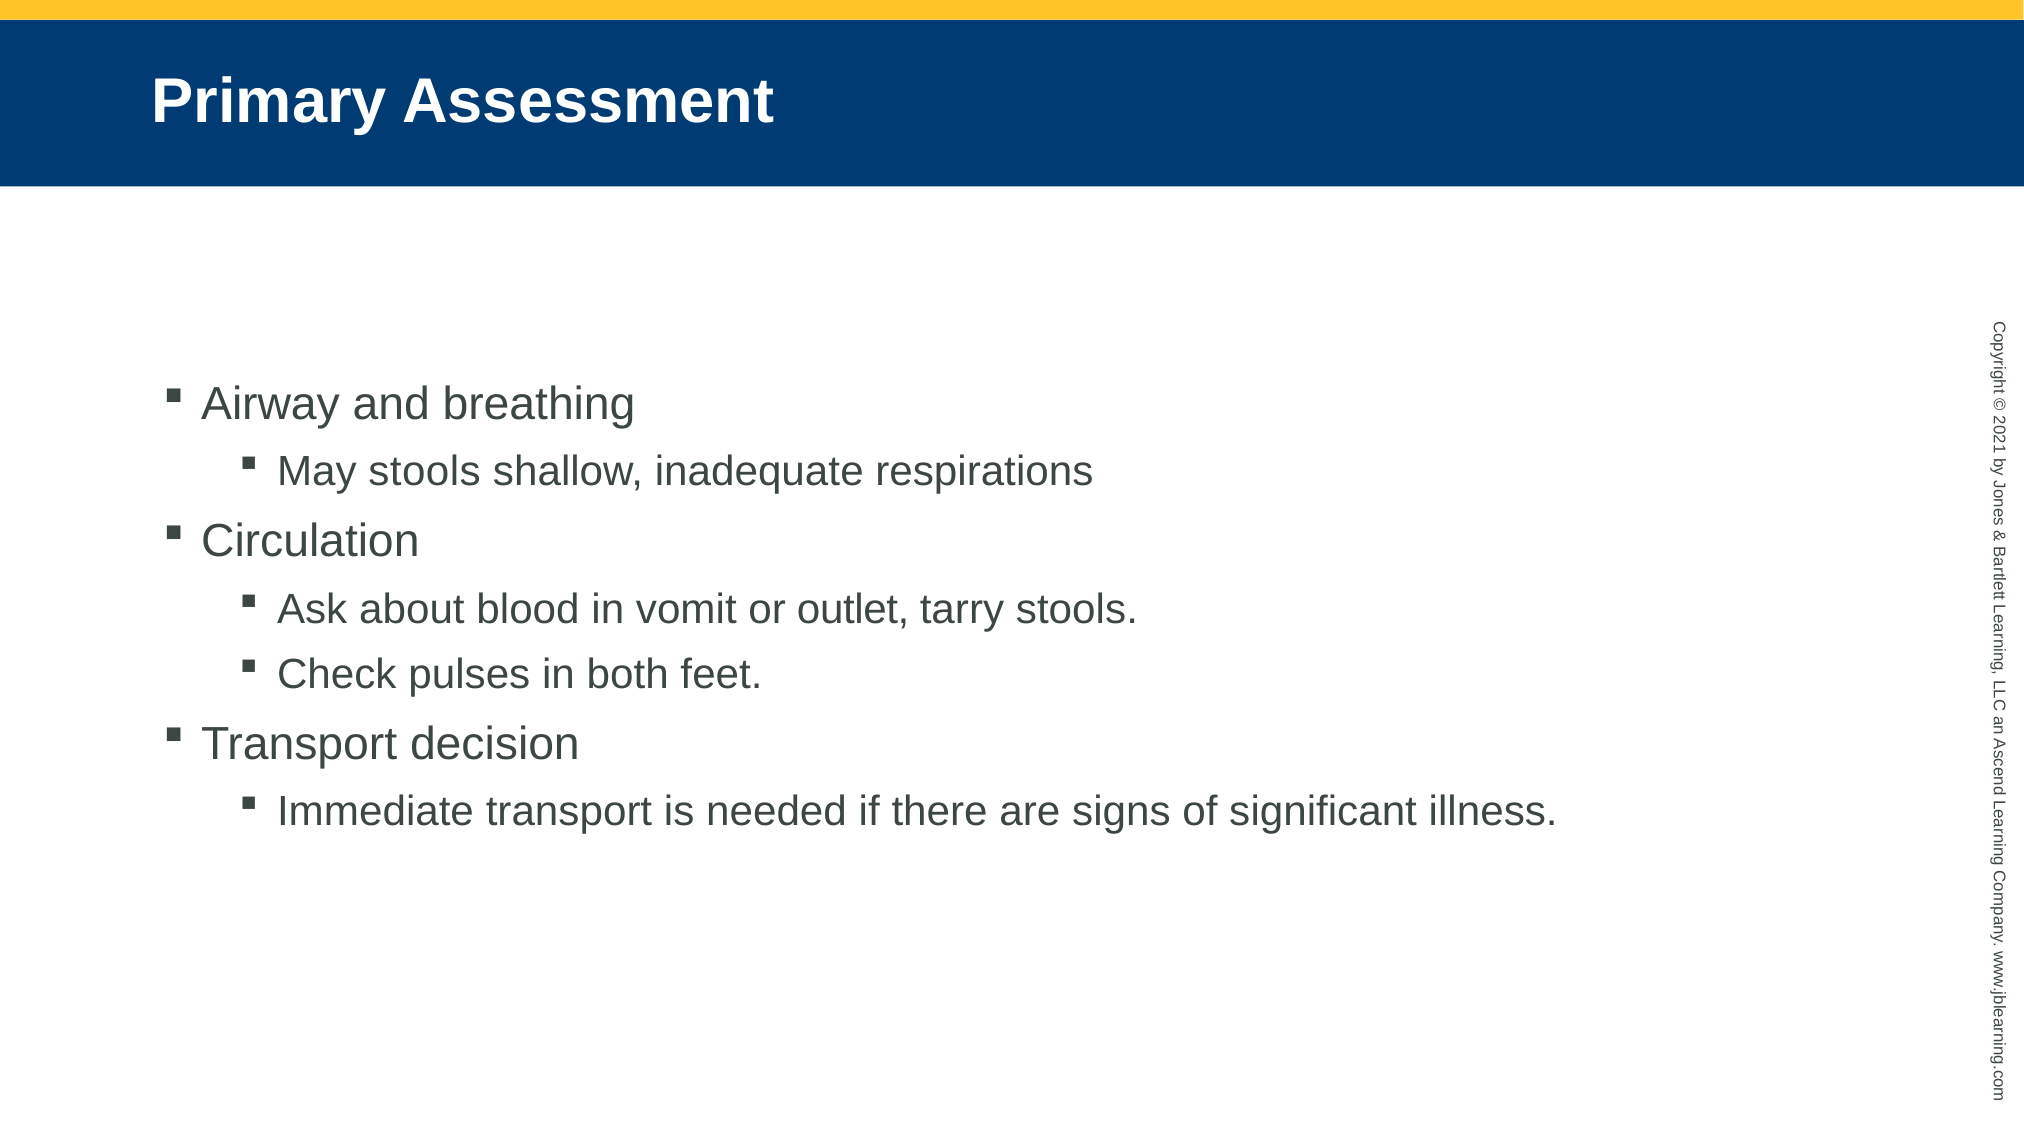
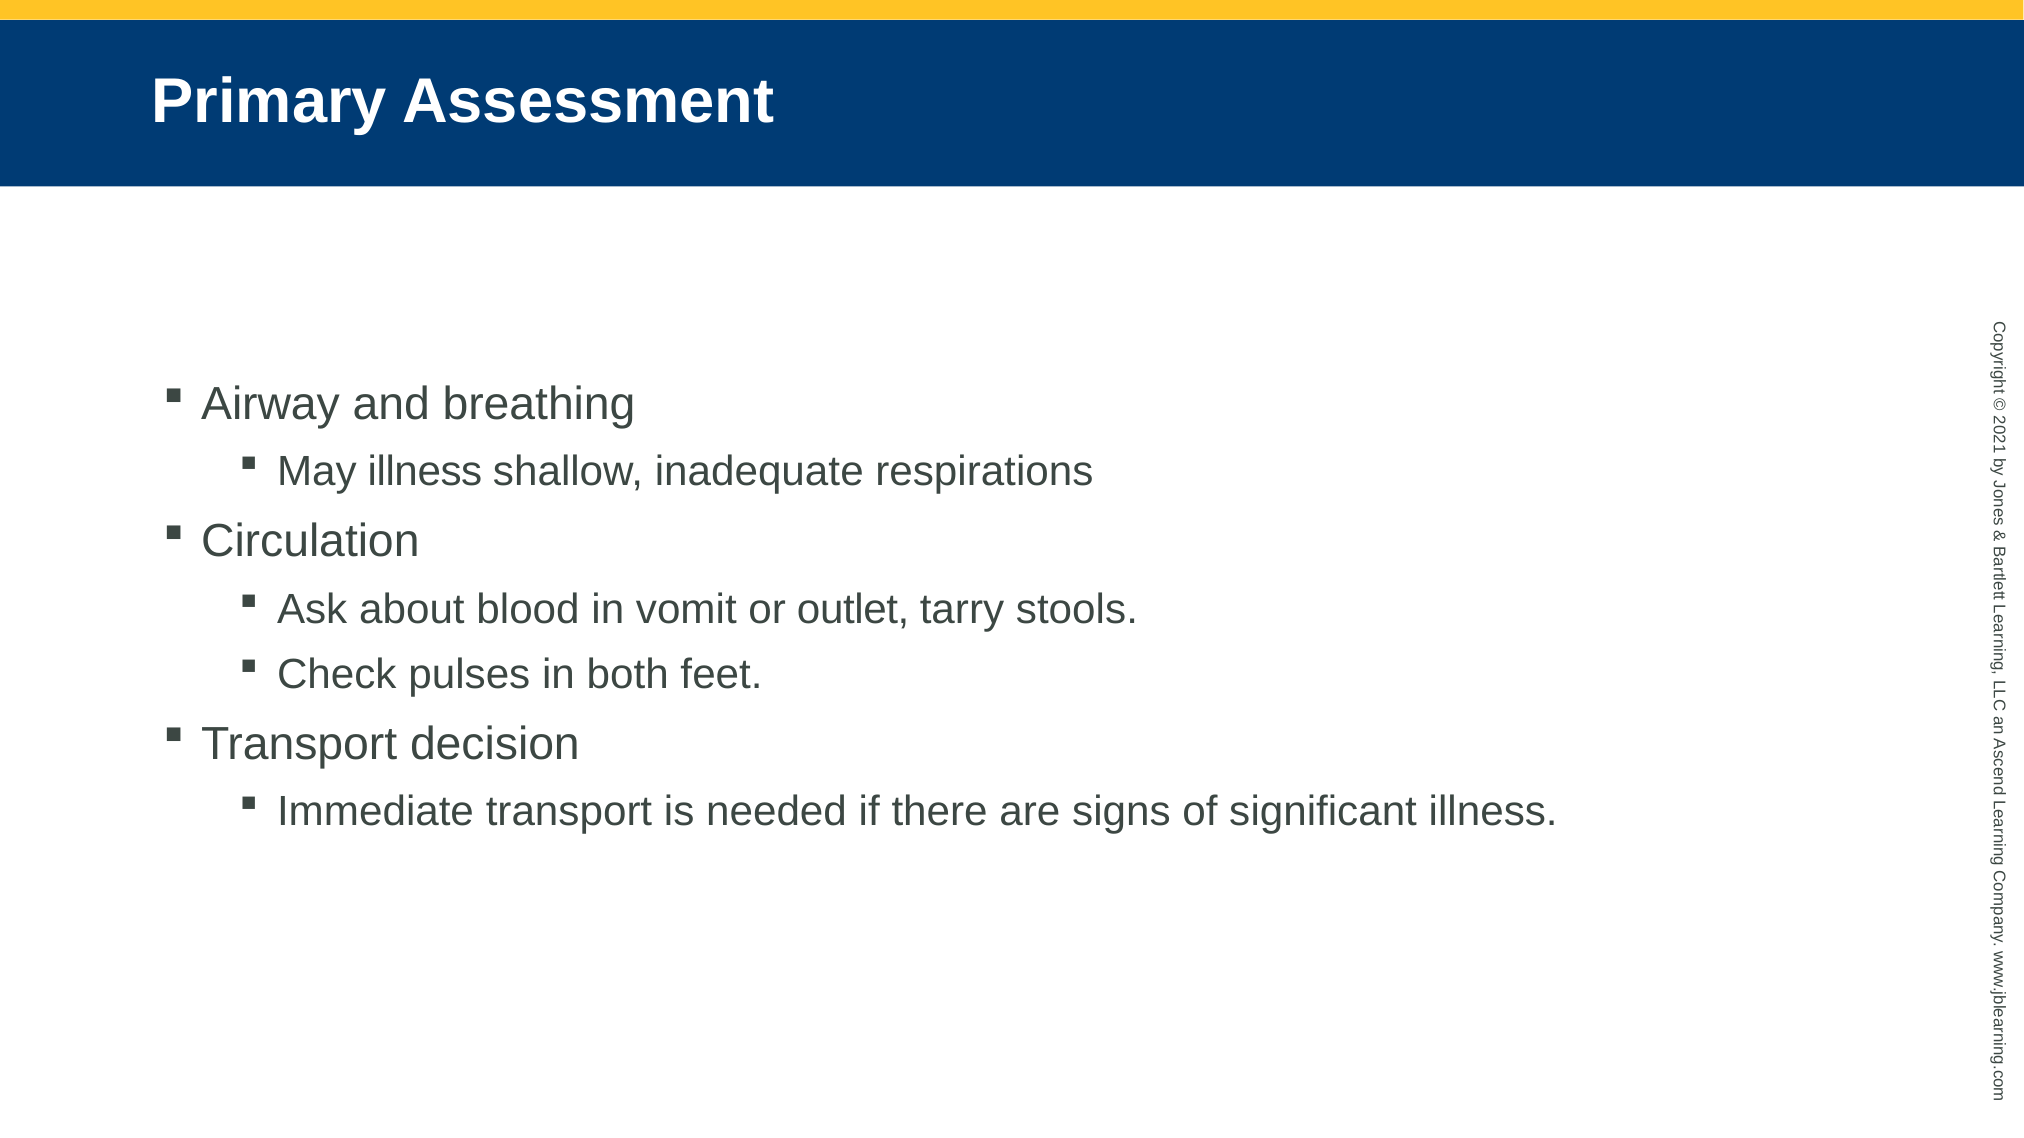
May stools: stools -> illness (425, 472)
